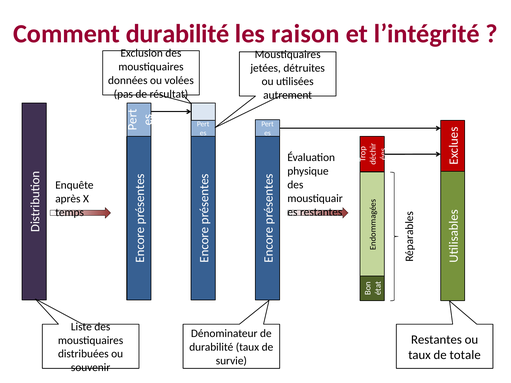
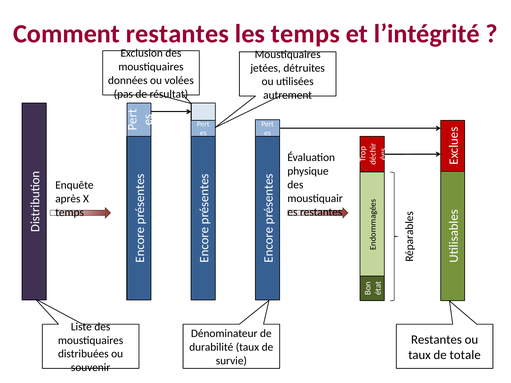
Comment durabilité: durabilité -> restantes (177, 34)
les raison: raison -> temps (305, 34)
